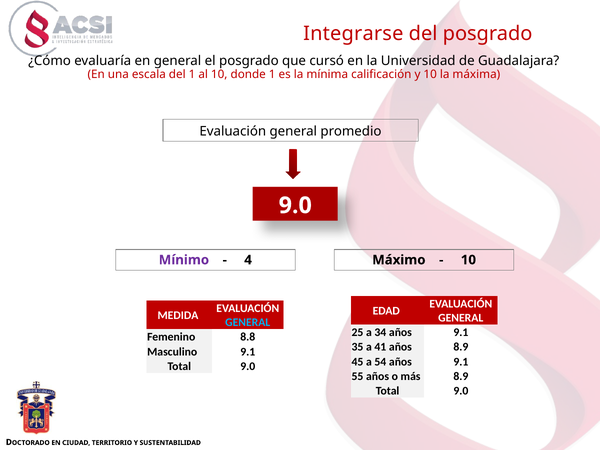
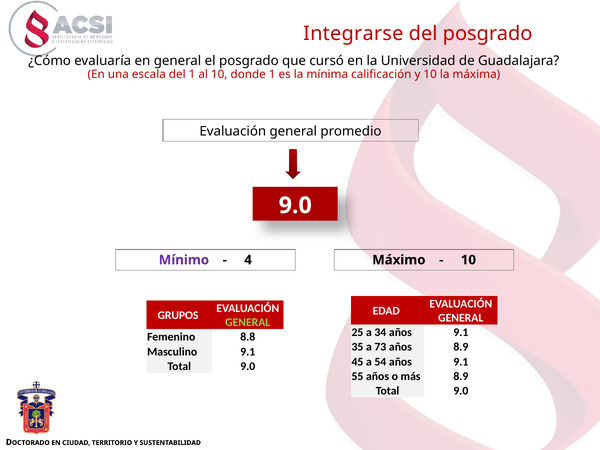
MEDIDA: MEDIDA -> GRUPOS (178, 315)
GENERAL colour: light blue -> light green (248, 323)
41: 41 -> 73 (380, 347)
